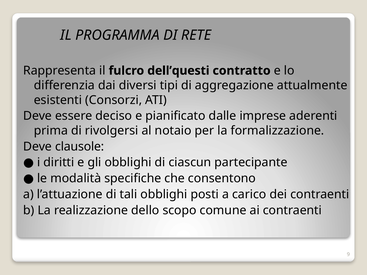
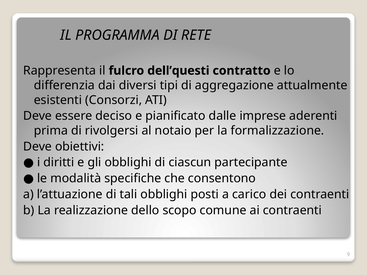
clausole: clausole -> obiettivi (80, 147)
